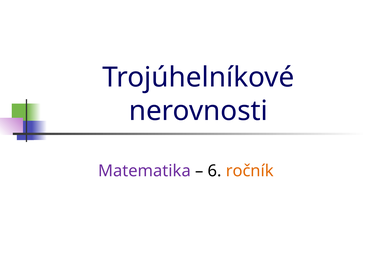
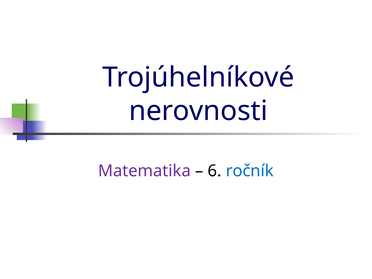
ročník colour: orange -> blue (250, 171)
